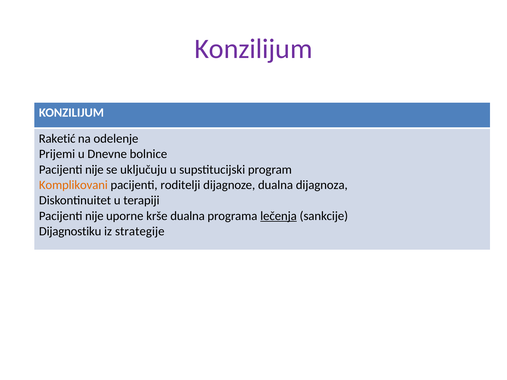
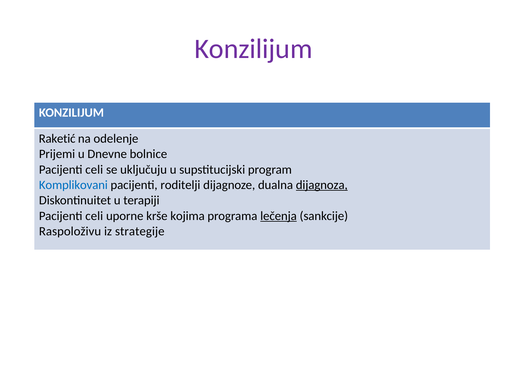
nije: nije -> celi (94, 170)
Komplikovani colour: orange -> blue (73, 185)
dijagnoza underline: none -> present (322, 185)
nije: nije -> celi (94, 216)
krše dualna: dualna -> kojima (188, 216)
Dijagnostiku: Dijagnostiku -> Raspoloživu (70, 232)
